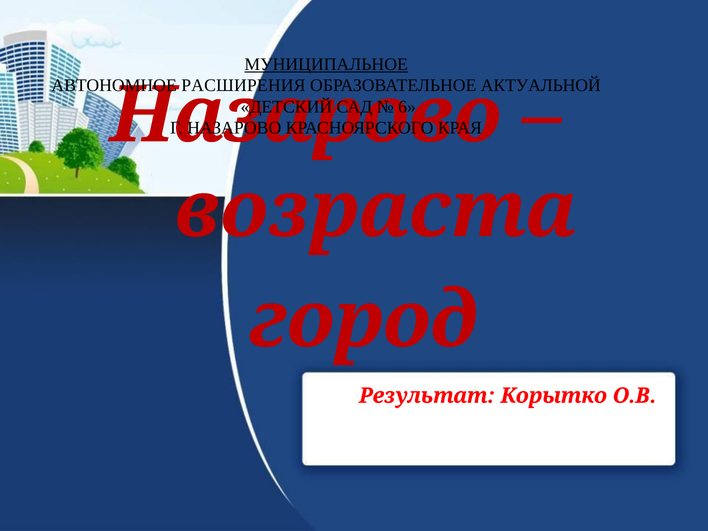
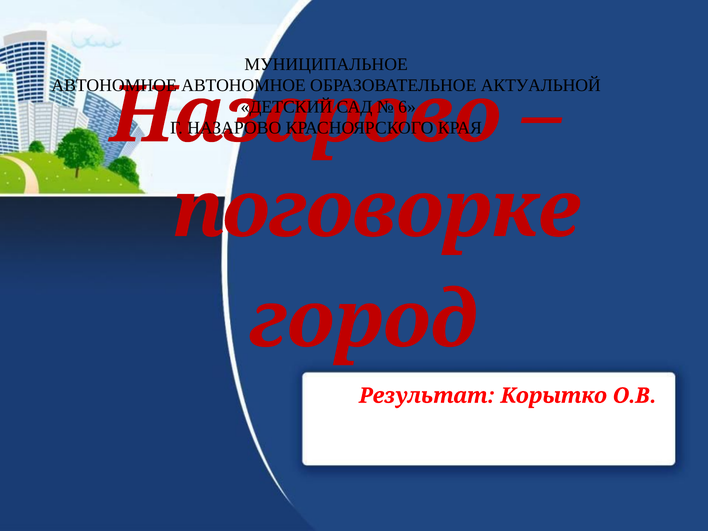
МУНИЦИПАЛЬНОЕ underline: present -> none (326, 64)
АВТОНОМНОЕ РАСШИРЕНИЯ: РАСШИРЕНИЯ -> АВТОНОМНОЕ (244, 86)
возраста: возраста -> поговорке (376, 210)
